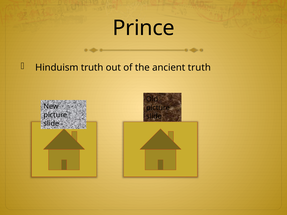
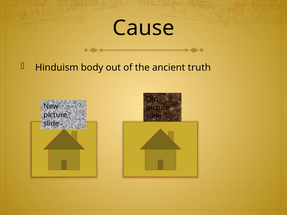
Prince: Prince -> Cause (143, 28)
Hinduism truth: truth -> body (92, 68)
